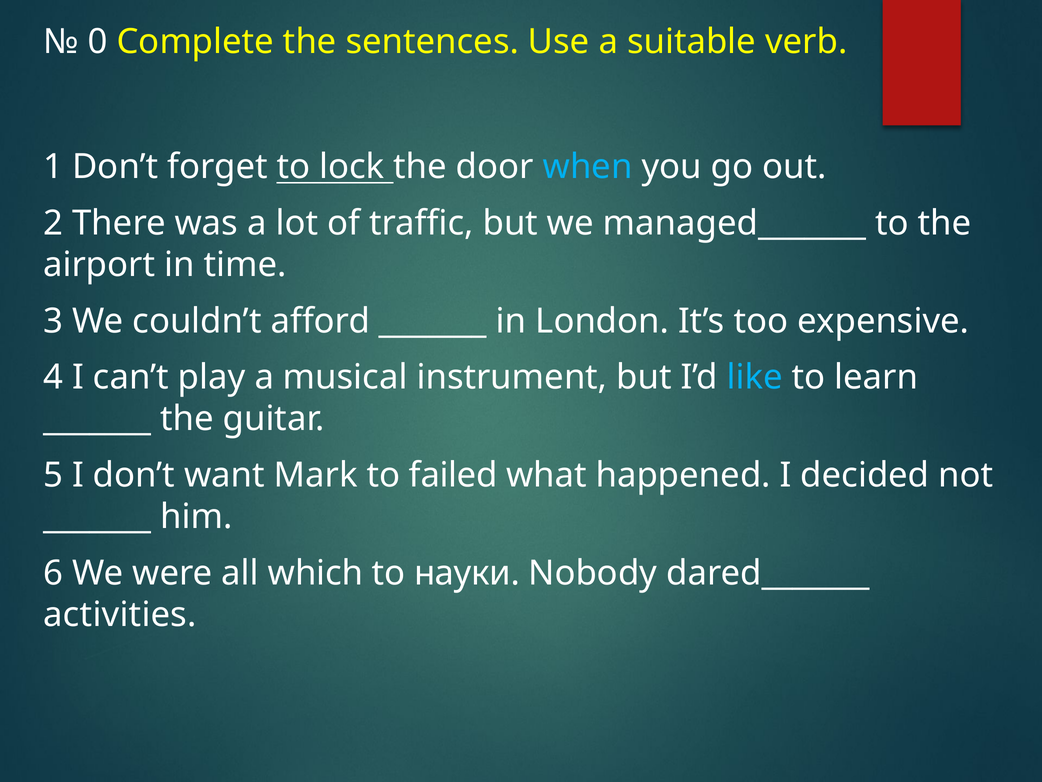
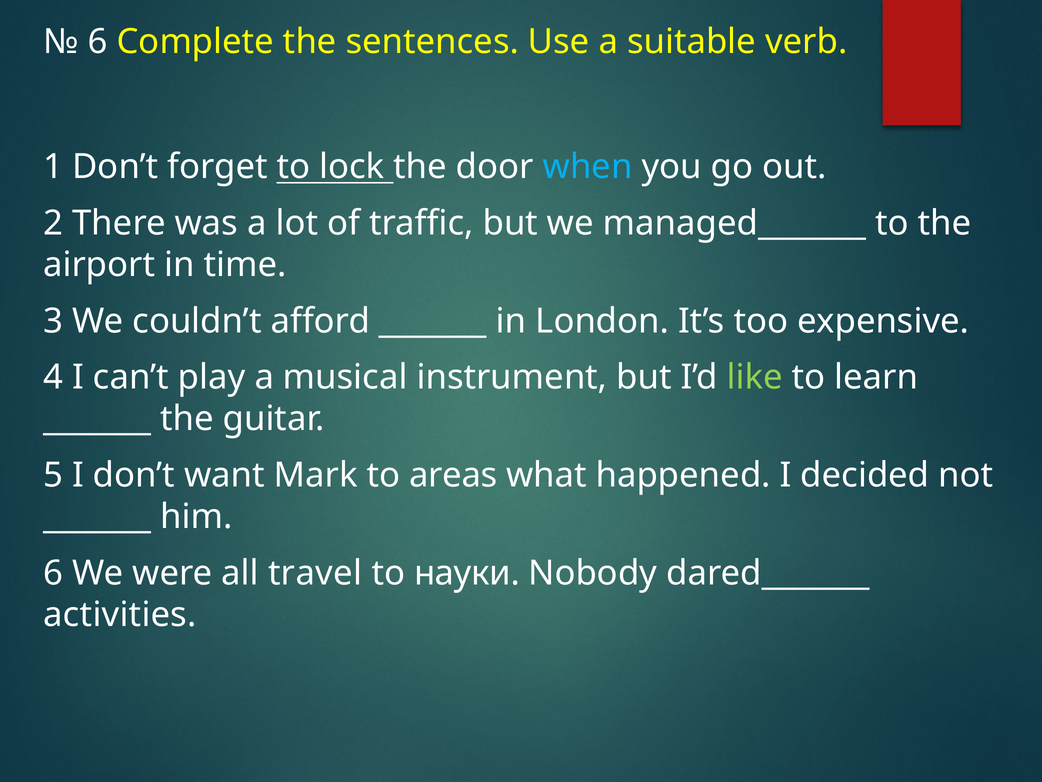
0: 0 -> 6 (98, 42)
like colour: light blue -> light green (755, 377)
failed: failed -> areas (453, 475)
which: which -> travel (315, 573)
